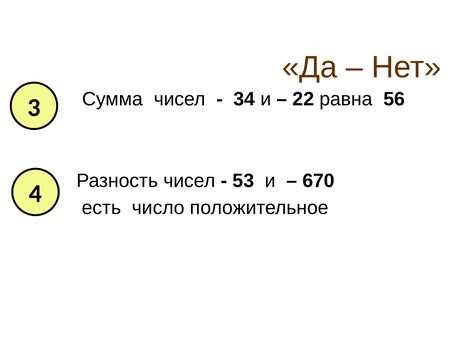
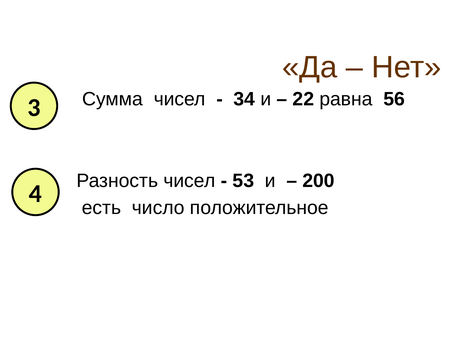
670: 670 -> 200 (319, 181)
